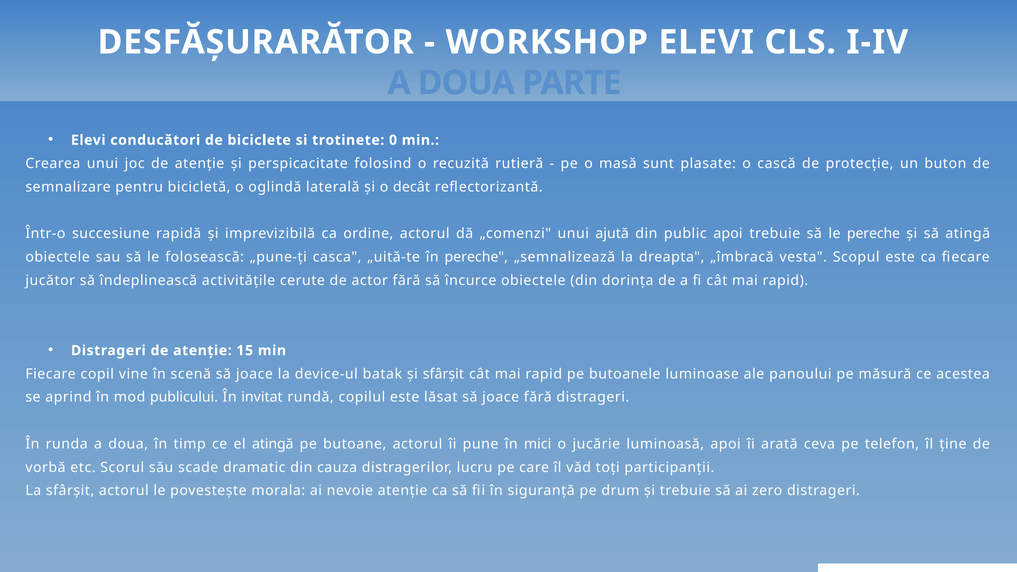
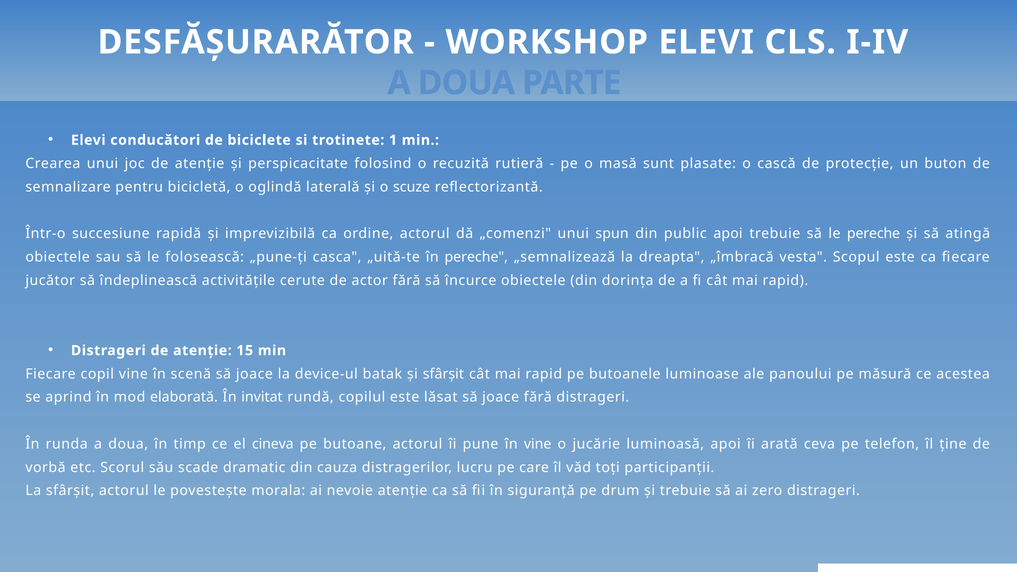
0: 0 -> 1 (393, 140)
decât: decât -> scuze (412, 187)
ajută: ajută -> spun (612, 234)
publicului: publicului -> elaborată (184, 397)
el atingă: atingă -> cineva (273, 444)
în mici: mici -> vine (538, 444)
